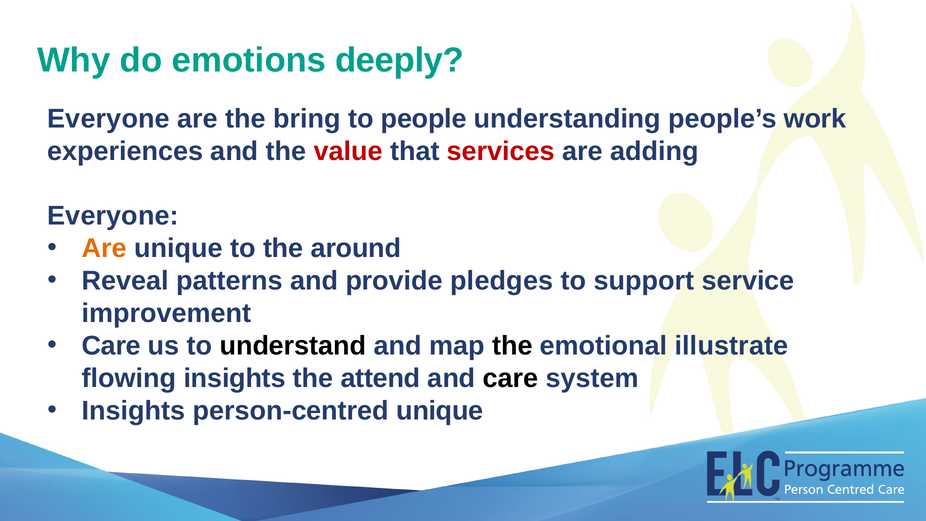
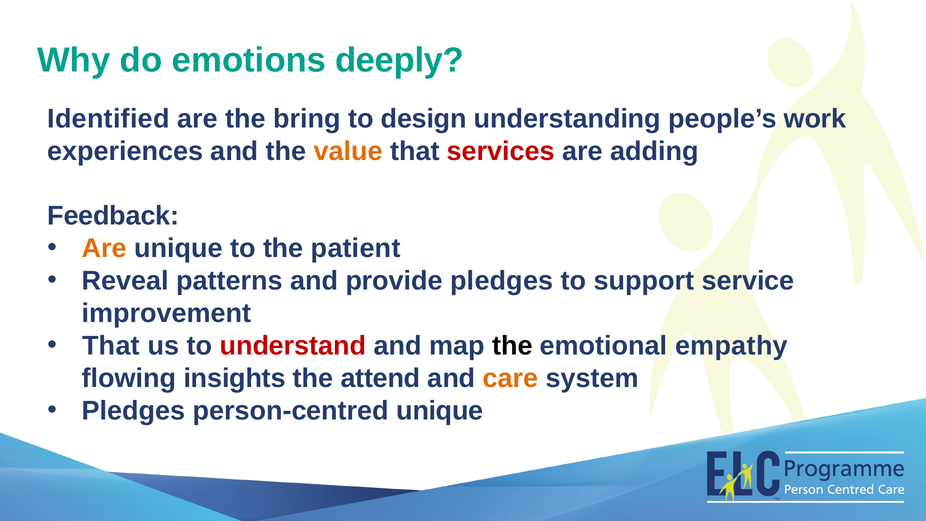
Everyone: Everyone -> Identified (108, 119)
people: people -> design (424, 119)
value colour: red -> orange (348, 151)
Everyone: Everyone -> Feedback (113, 216)
around: around -> patient (356, 248)
Care: Care -> That (111, 346)
understand colour: black -> red (293, 346)
illustrate: illustrate -> empathy (731, 346)
care colour: black -> orange (511, 378)
Insights: Insights -> Pledges (134, 411)
